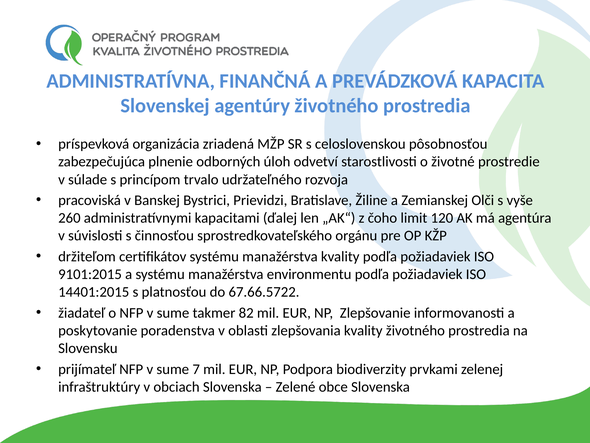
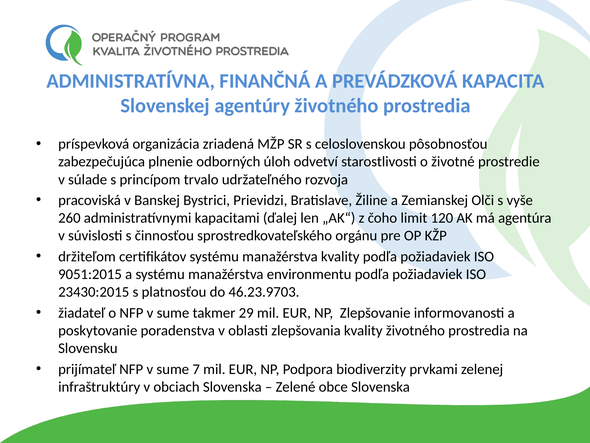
9101:2015: 9101:2015 -> 9051:2015 (90, 274)
14401:2015: 14401:2015 -> 23430:2015 (94, 292)
67.66.5722: 67.66.5722 -> 46.23.9703 (264, 292)
82: 82 -> 29 (246, 313)
